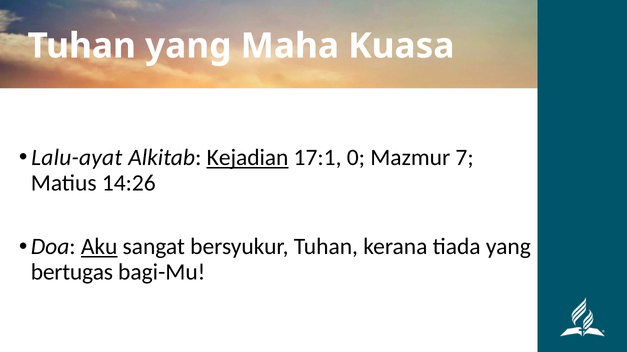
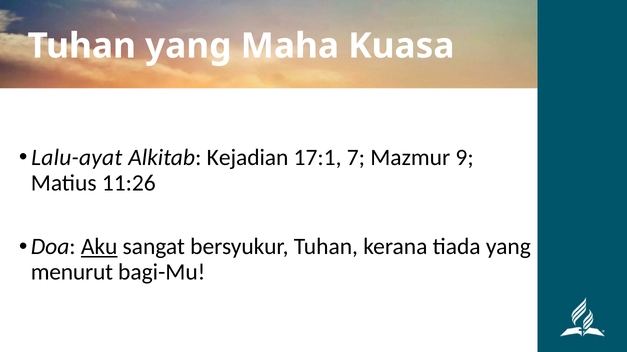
Kejadian underline: present -> none (248, 158)
0: 0 -> 7 (356, 158)
7: 7 -> 9 (465, 158)
14:26: 14:26 -> 11:26 (129, 183)
bertugas: bertugas -> menurut (72, 273)
